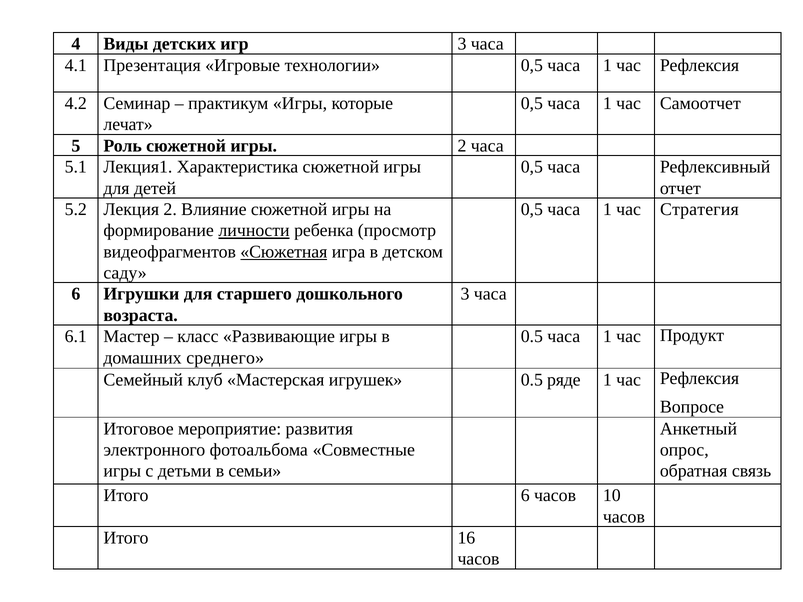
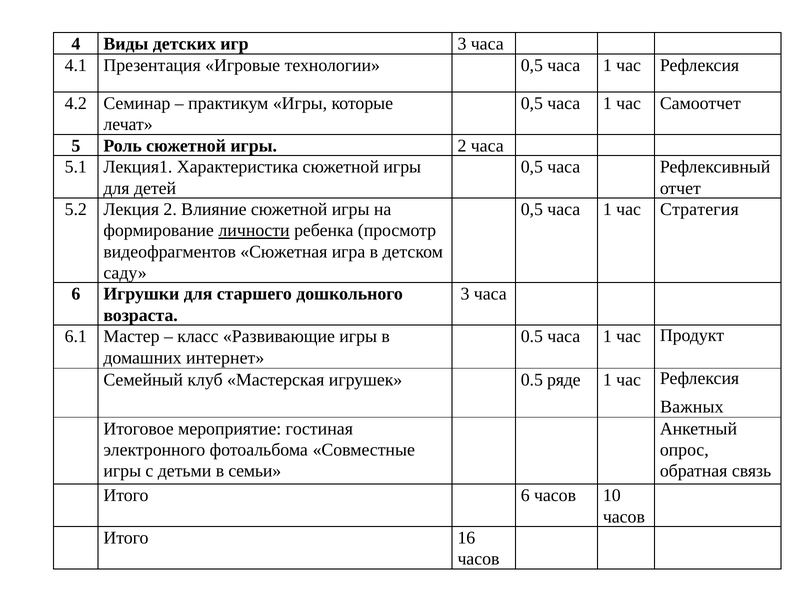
Сюжетная underline: present -> none (284, 252)
среднего: среднего -> интернет (225, 358)
Вопросе: Вопросе -> Важных (692, 407)
развития: развития -> гостиная (319, 429)
